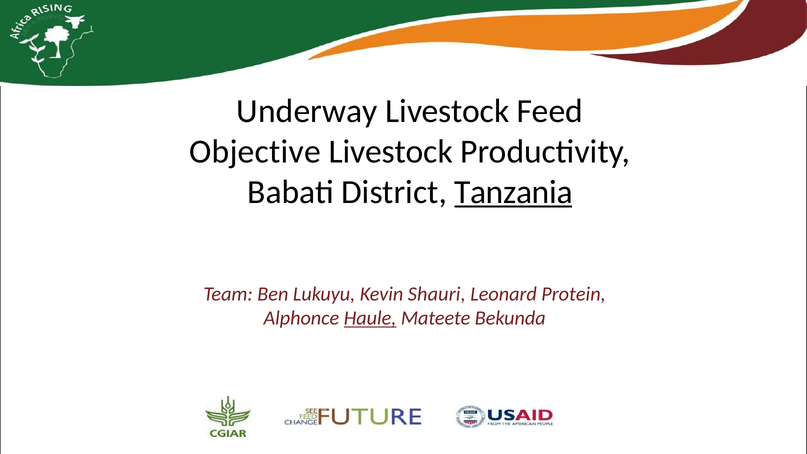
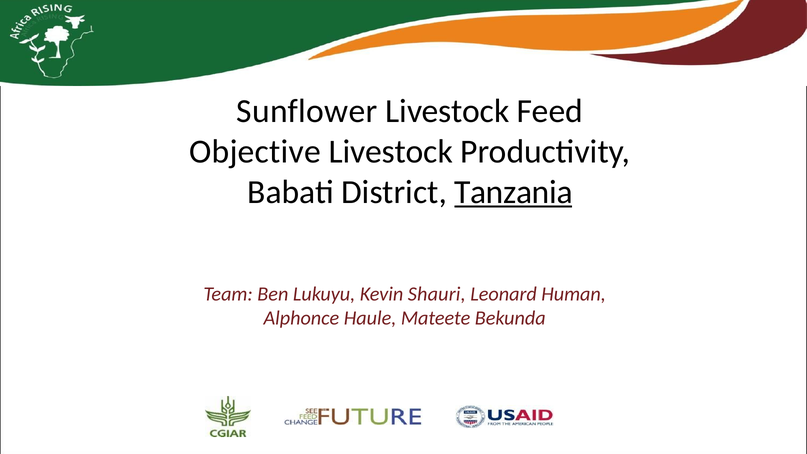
Underway: Underway -> Sunflower (307, 111)
Protein: Protein -> Human (574, 294)
Haule underline: present -> none (370, 318)
